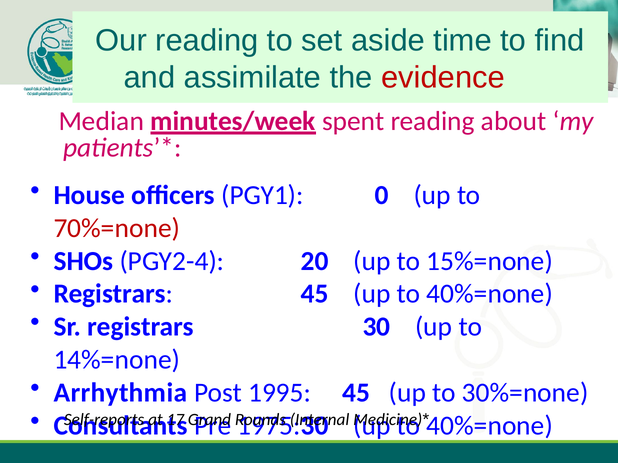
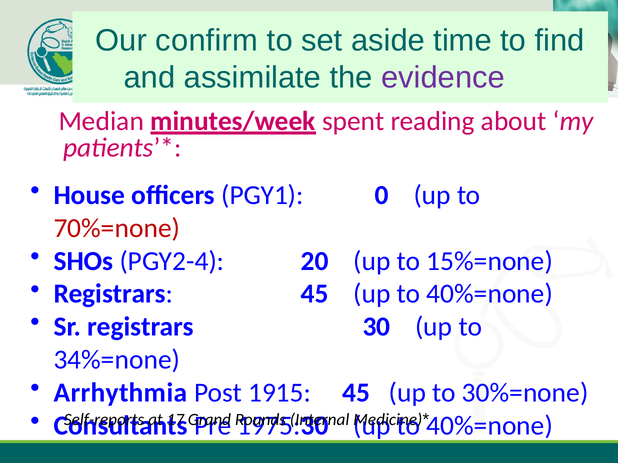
Our reading: reading -> confirm (207, 41)
evidence colour: red -> purple (443, 78)
14%=none: 14%=none -> 34%=none (117, 360)
1995: 1995 -> 1915 (280, 393)
